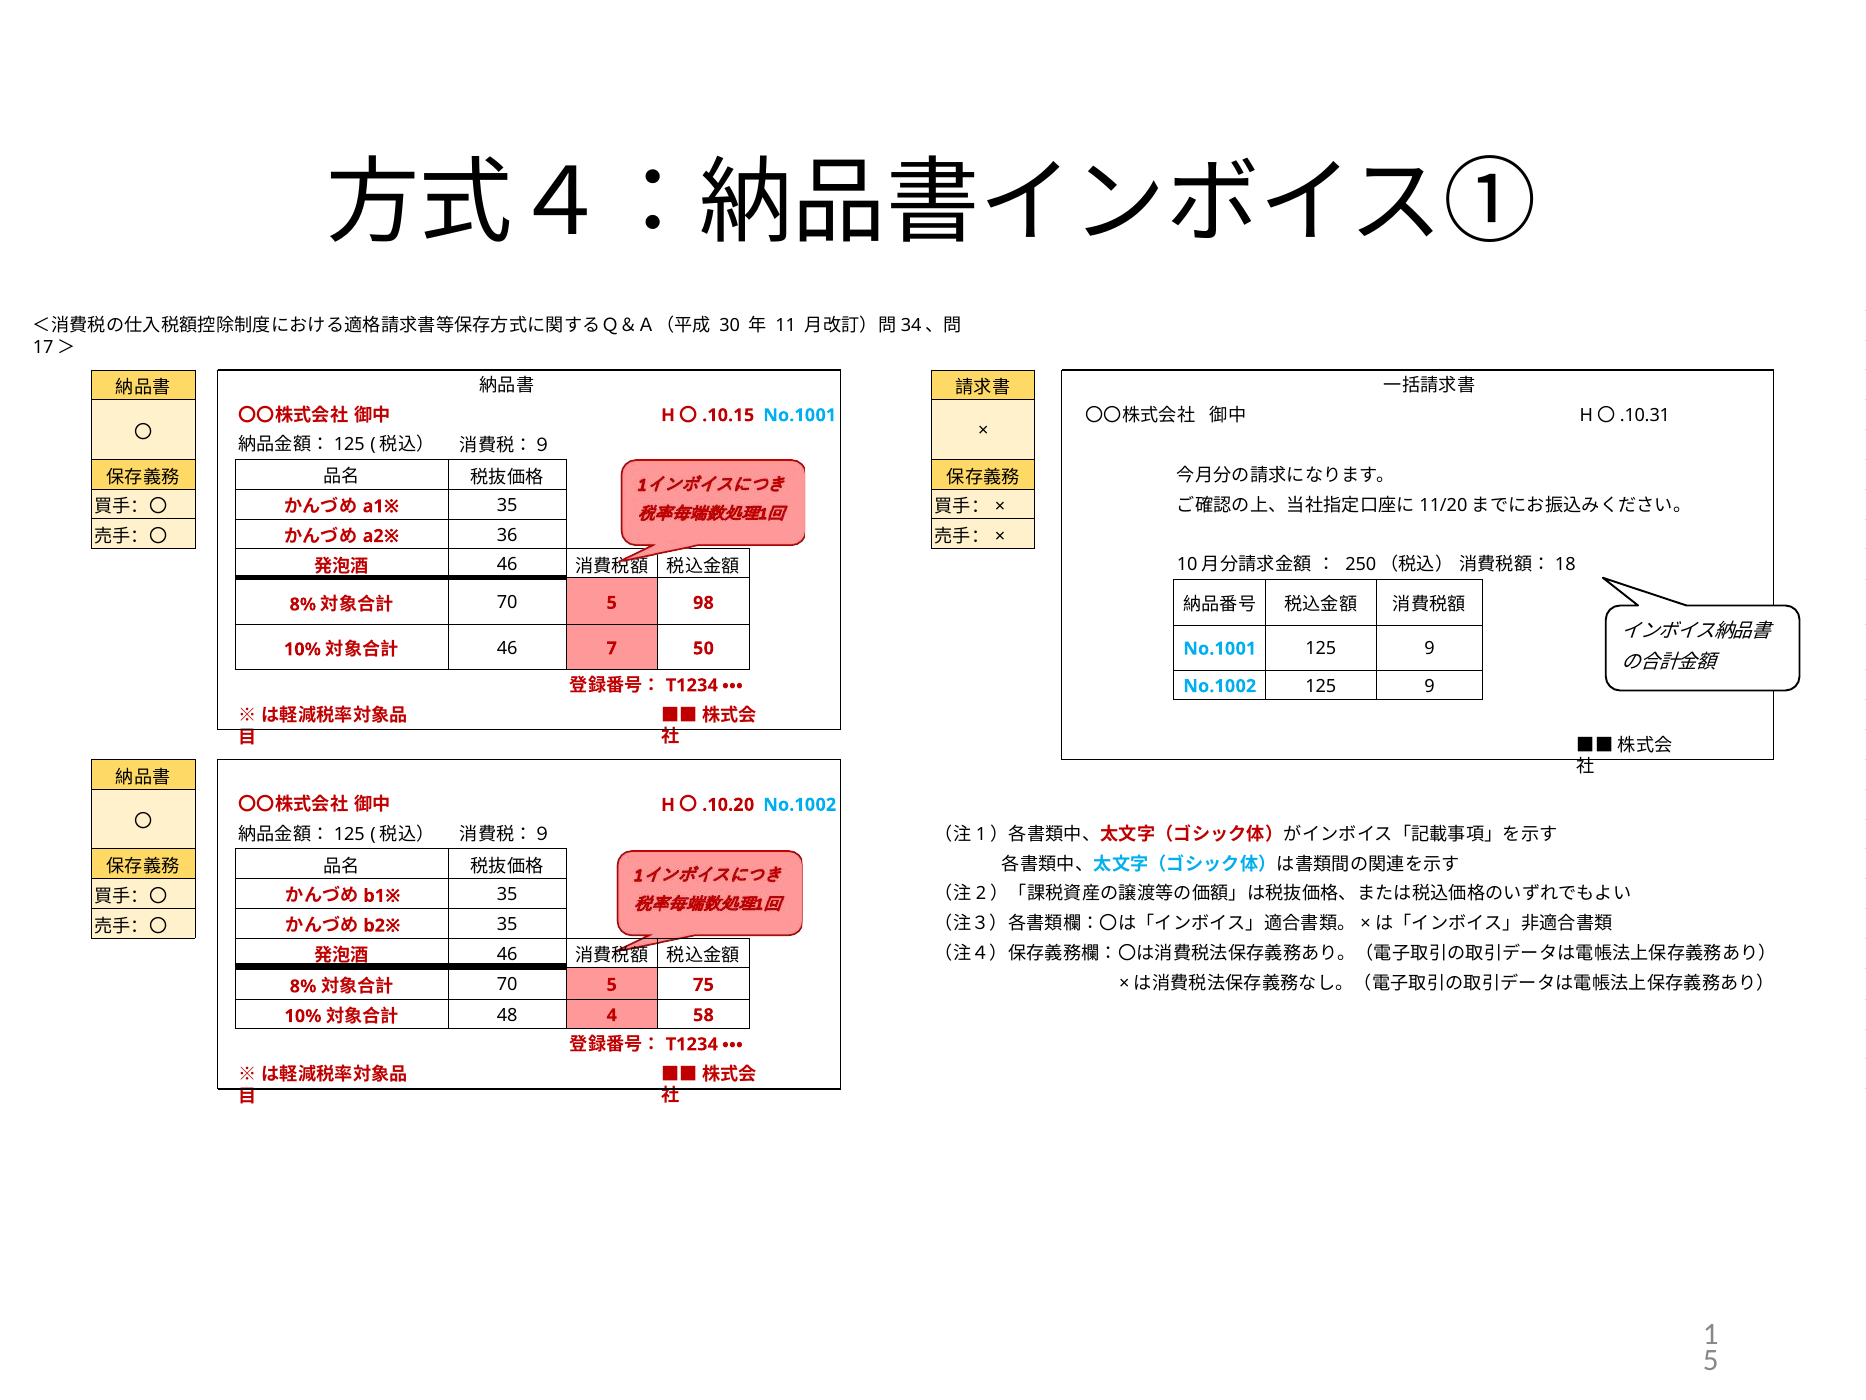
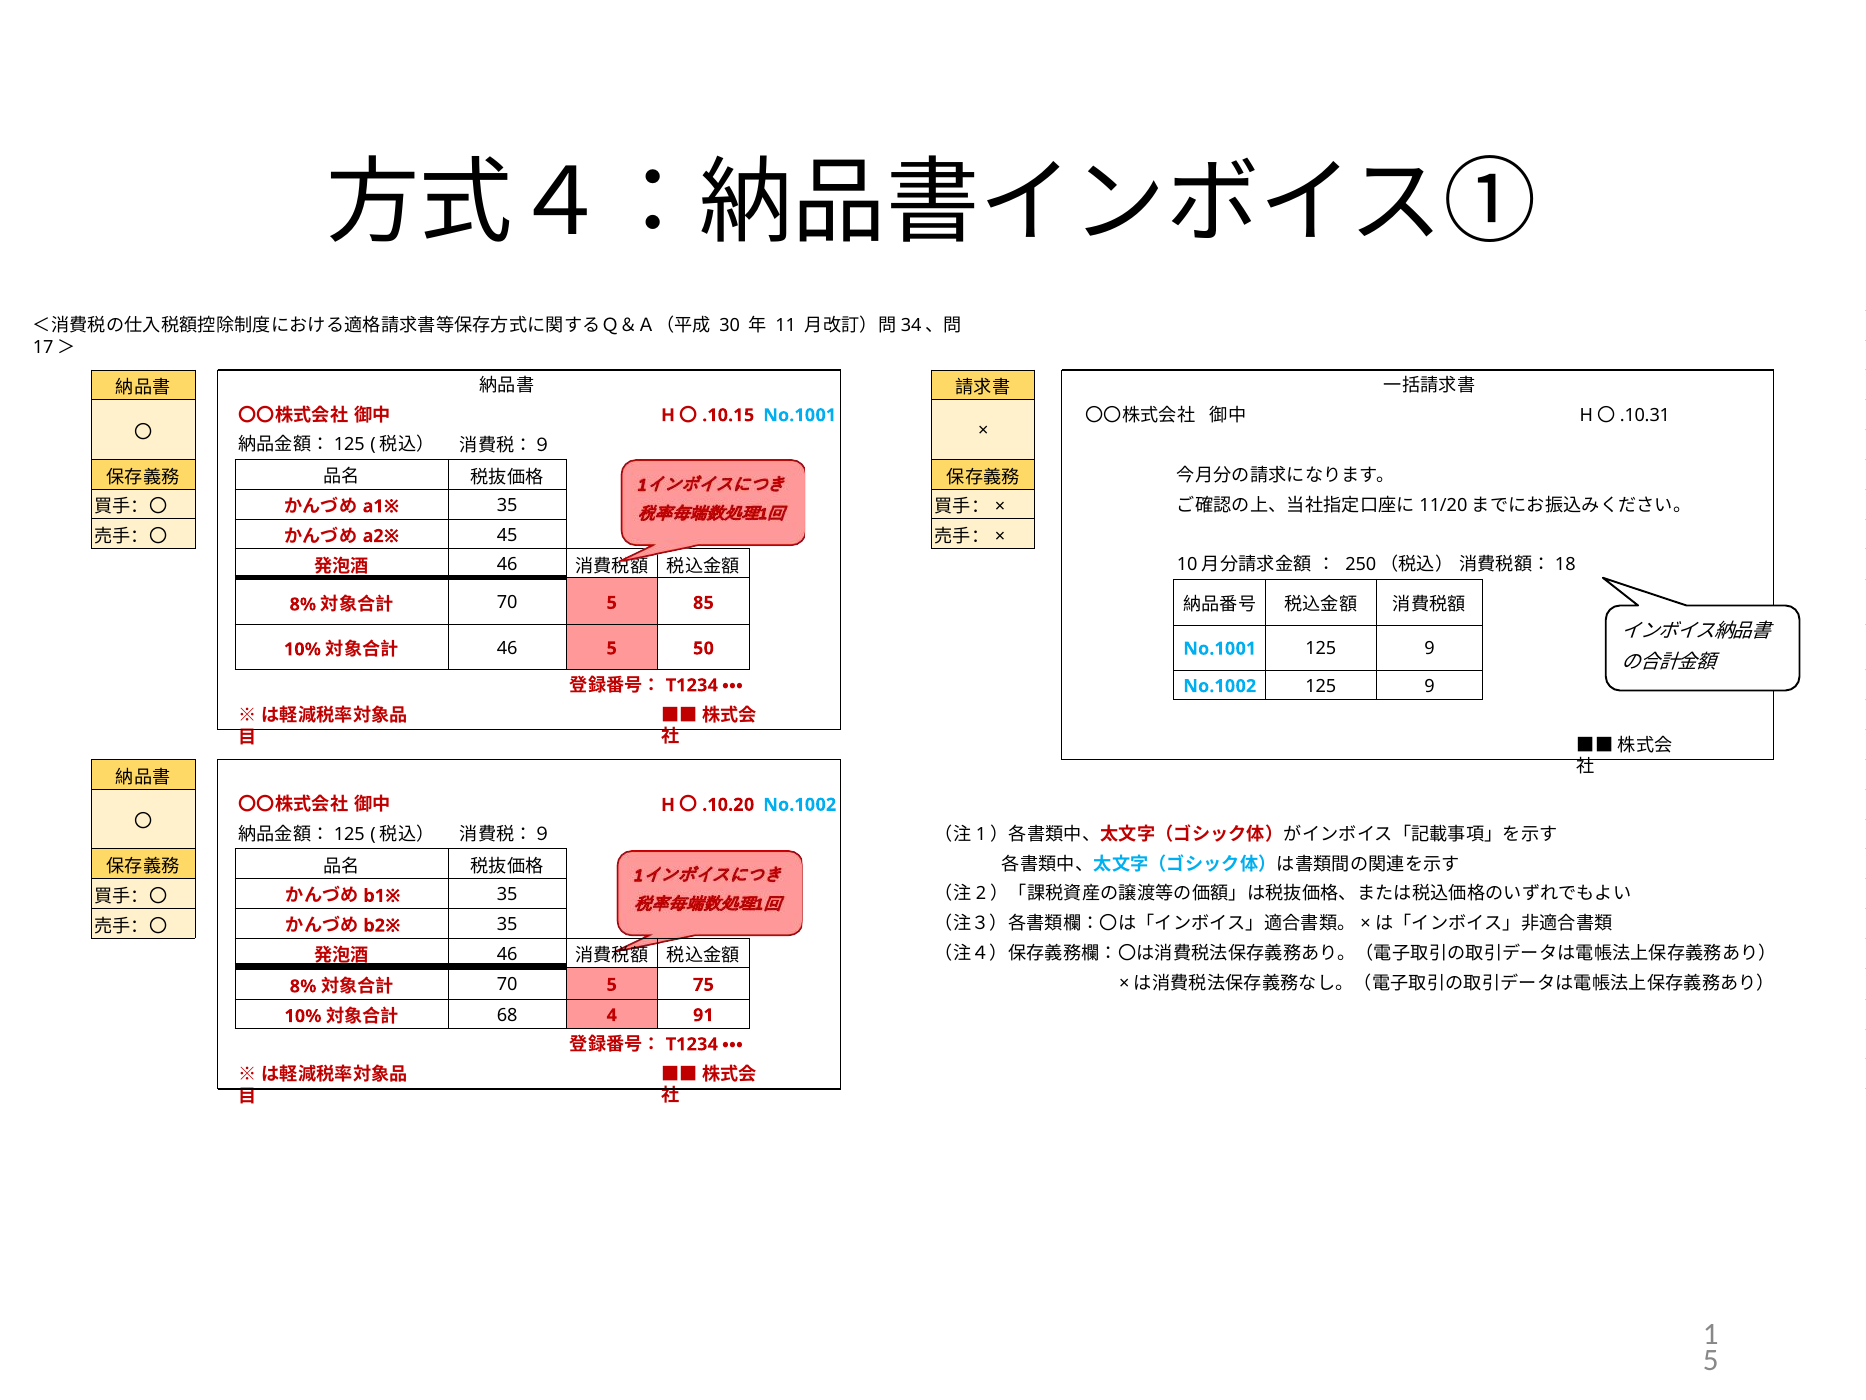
36: 36 -> 45 (507, 535)
98: 98 -> 85 (703, 603)
46 7: 7 -> 5 (612, 648)
48: 48 -> 68 (507, 1015)
58: 58 -> 91 (703, 1015)
